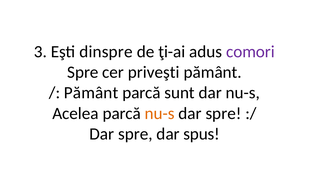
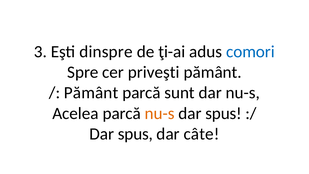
comori colour: purple -> blue (250, 52)
spre: spre -> spus (224, 113)
spre: spre -> spus (135, 134)
spus: spus -> câte (201, 134)
